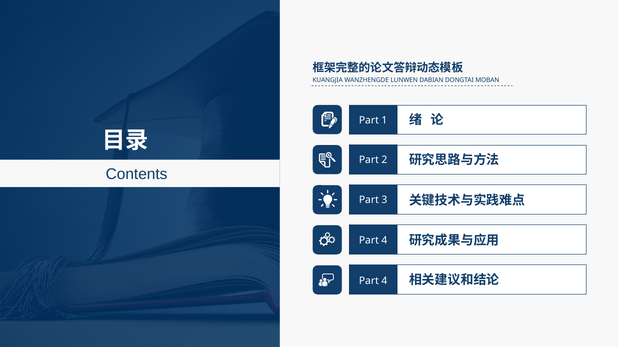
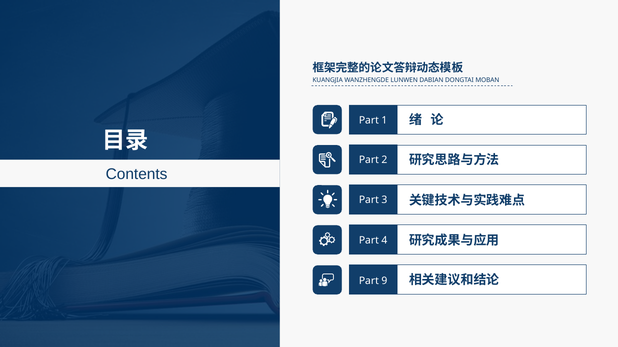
4: 4 -> 9 (384, 281)
